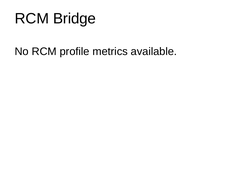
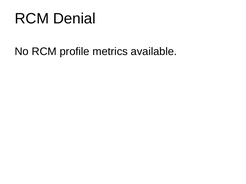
Bridge: Bridge -> Denial (74, 19)
